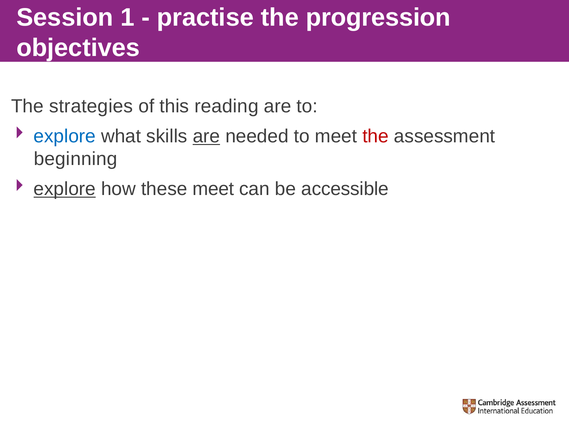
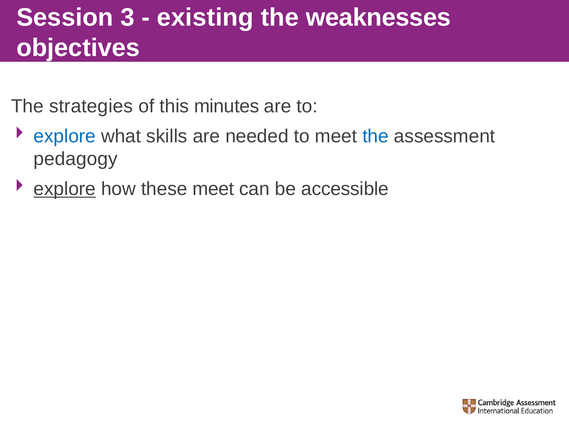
1: 1 -> 3 (127, 17)
practise: practise -> existing (205, 17)
progression: progression -> weaknesses (378, 17)
reading: reading -> minutes (227, 106)
are underline: present -> none (206, 136)
the colour: red -> blue (376, 136)
beginning: beginning -> pedagogy (76, 159)
